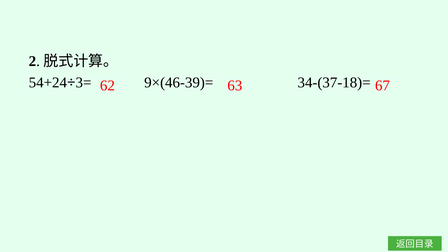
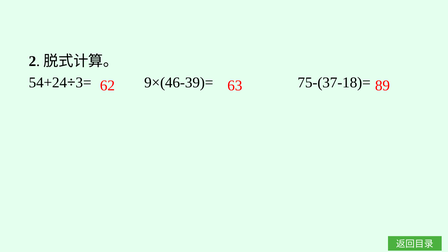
34-(37-18)=: 34-(37-18)= -> 75-(37-18)= (334, 83)
67: 67 -> 89 (382, 86)
